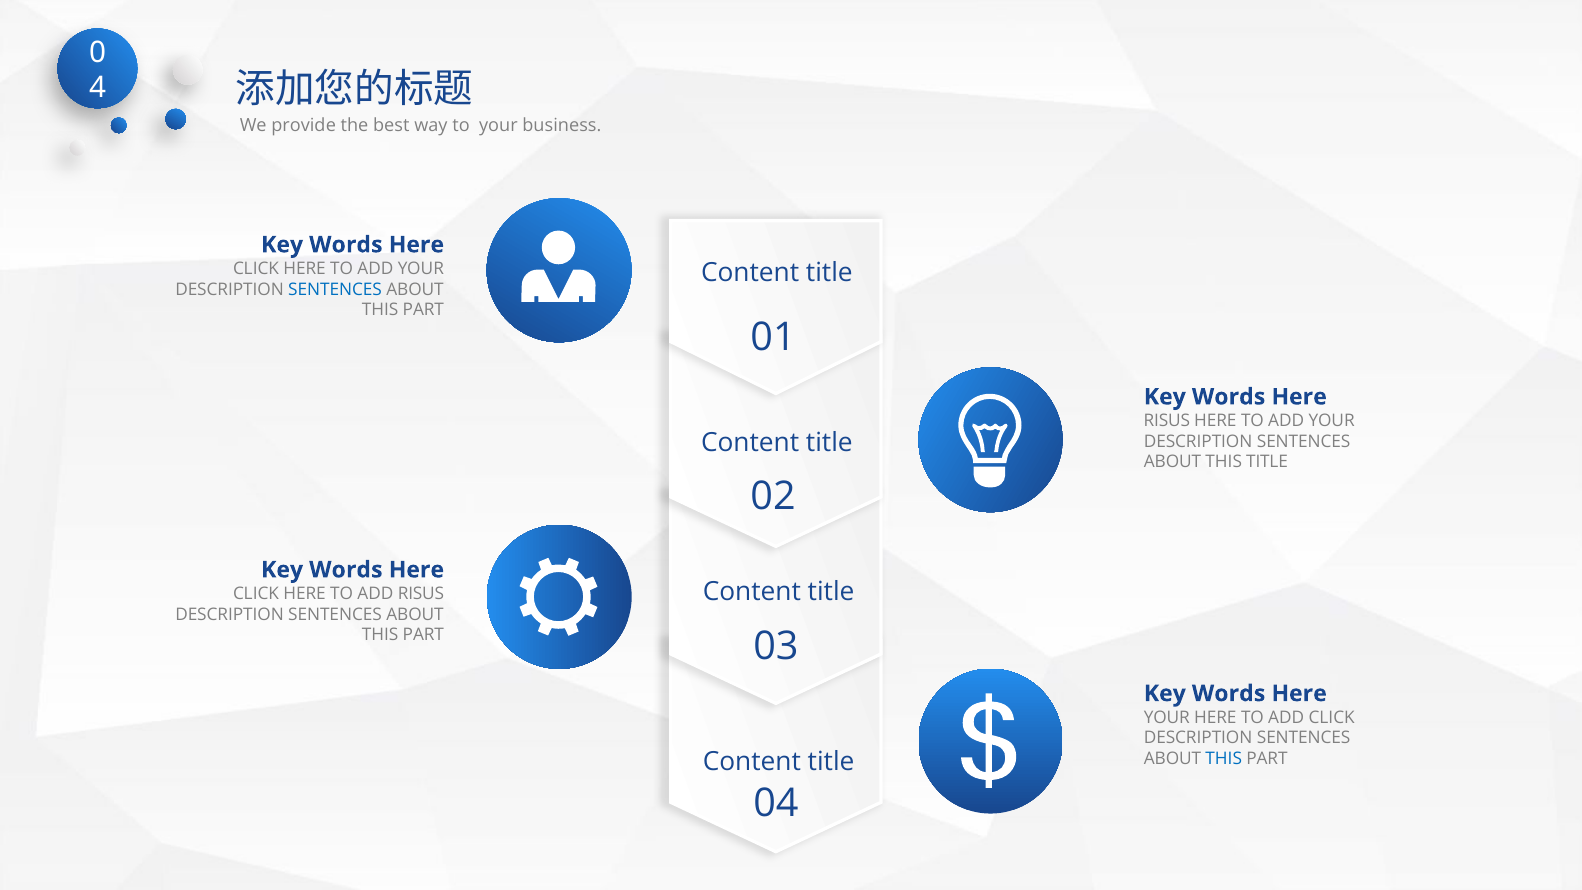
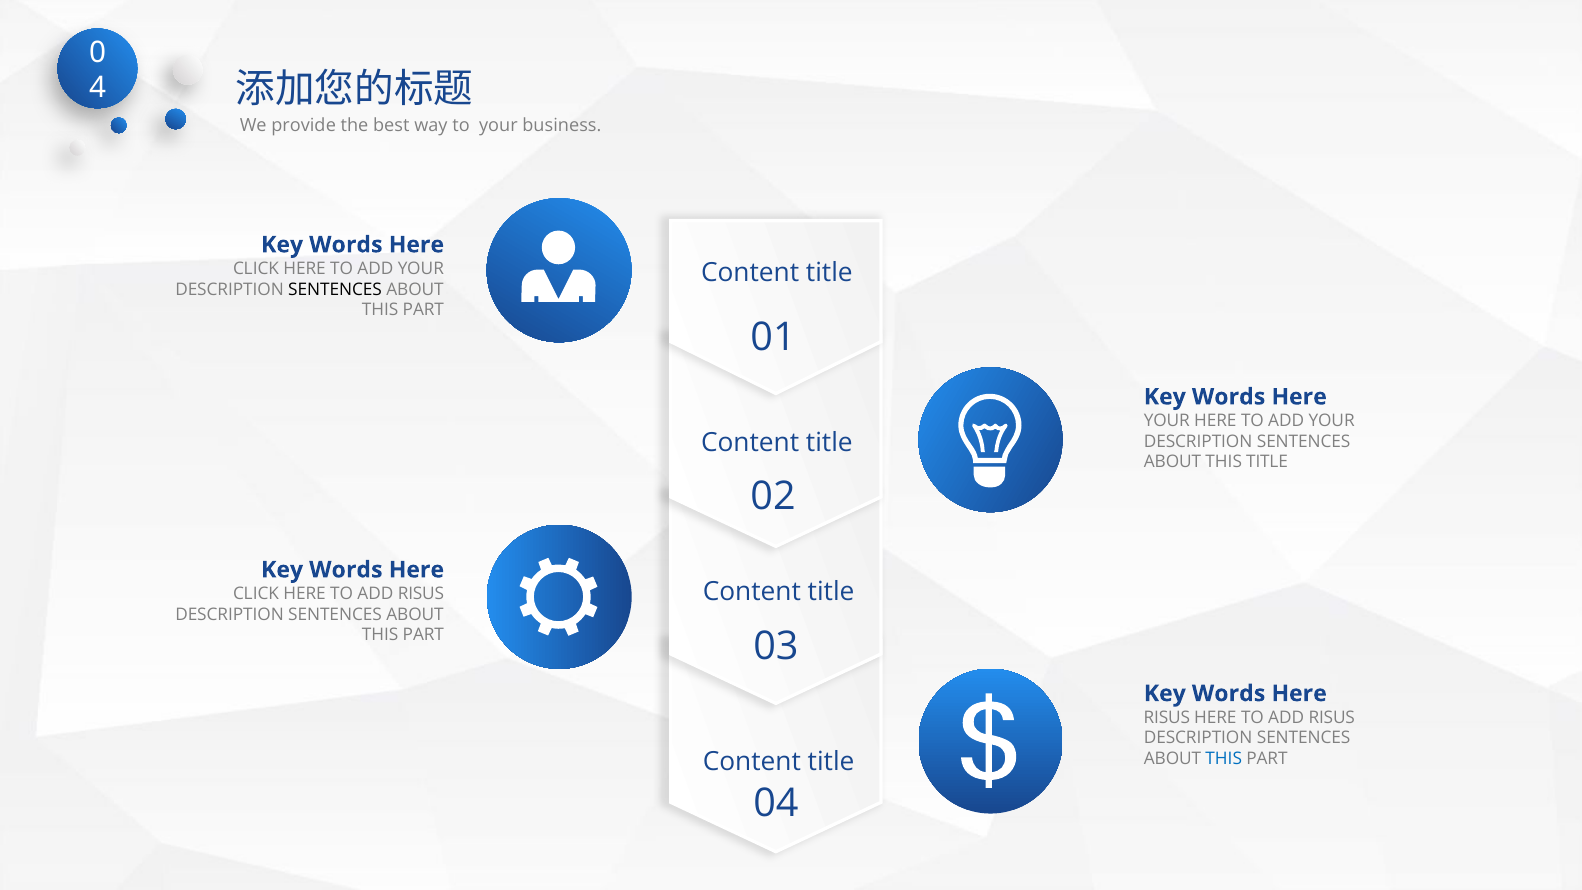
SENTENCES colour: blue -> black (335, 289)
RISUS: RISUS -> YOUR (1167, 421)
YOUR: YOUR -> RISUS (1167, 717)
CLICK: CLICK -> RISUS (1332, 717)
